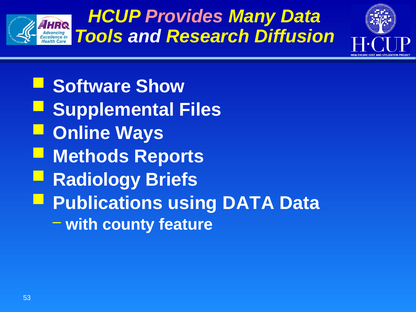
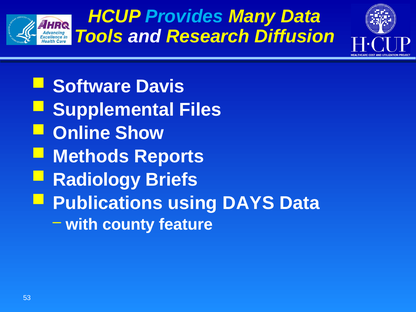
Provides colour: pink -> light blue (184, 16)
Show: Show -> Davis (160, 86)
Ways: Ways -> Show (140, 133)
using DATA: DATA -> DAYS (248, 203)
